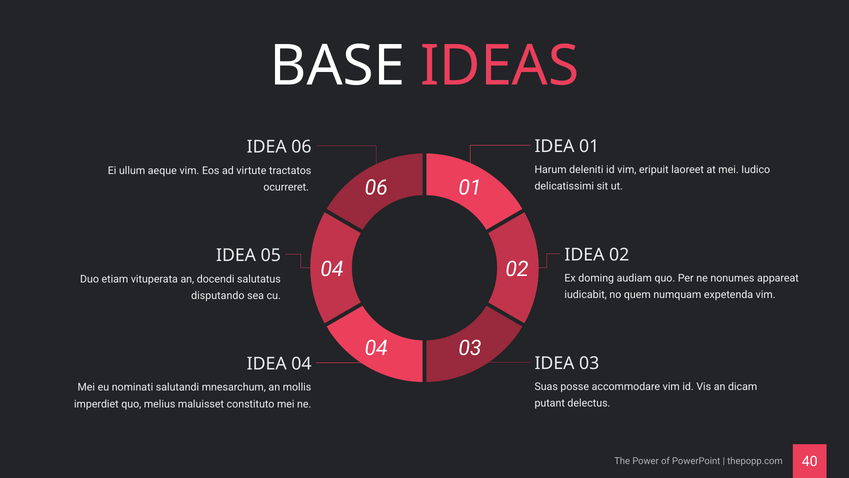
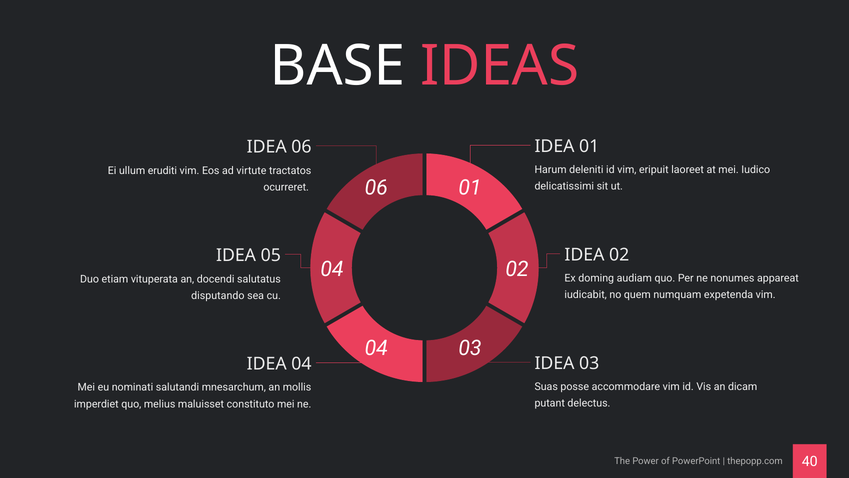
aeque: aeque -> eruditi (162, 170)
